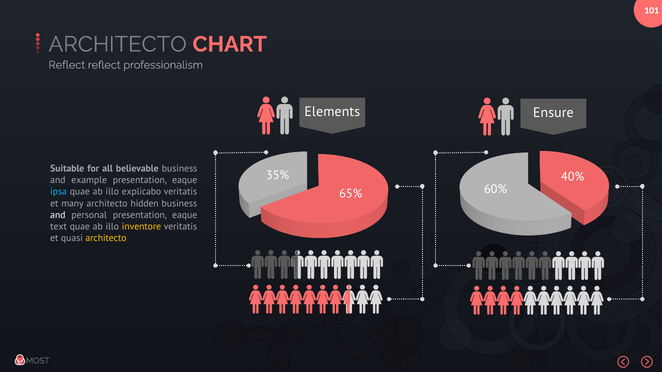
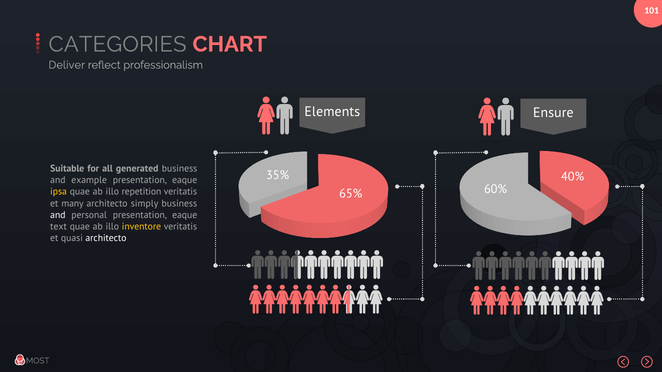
ARCHITECTO: ARCHITECTO -> CATEGORIES (117, 44)
Reflect: Reflect -> Deliver (67, 65)
believable: believable -> generated (137, 169)
ipsa colour: light blue -> yellow (59, 192)
explicabo: explicabo -> repetition (141, 192)
hidden: hidden -> simply (145, 204)
architecto colour: yellow -> white (106, 238)
